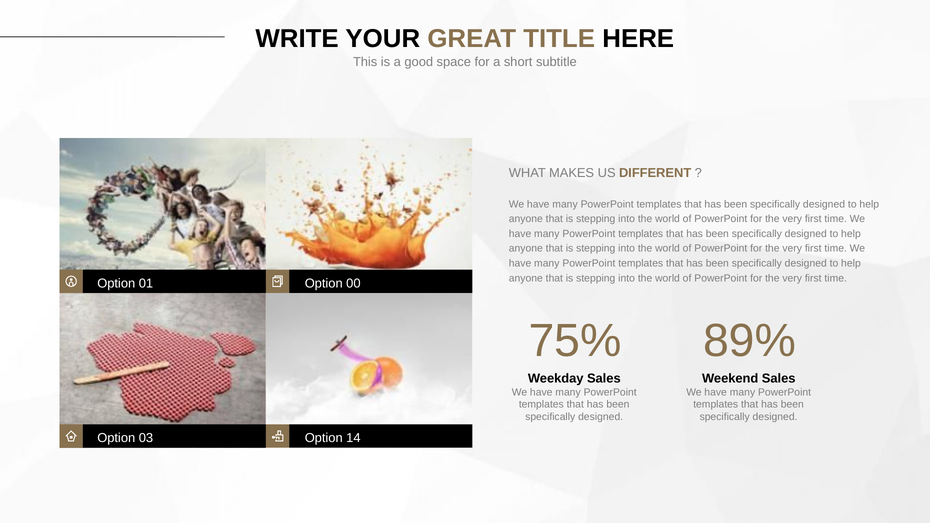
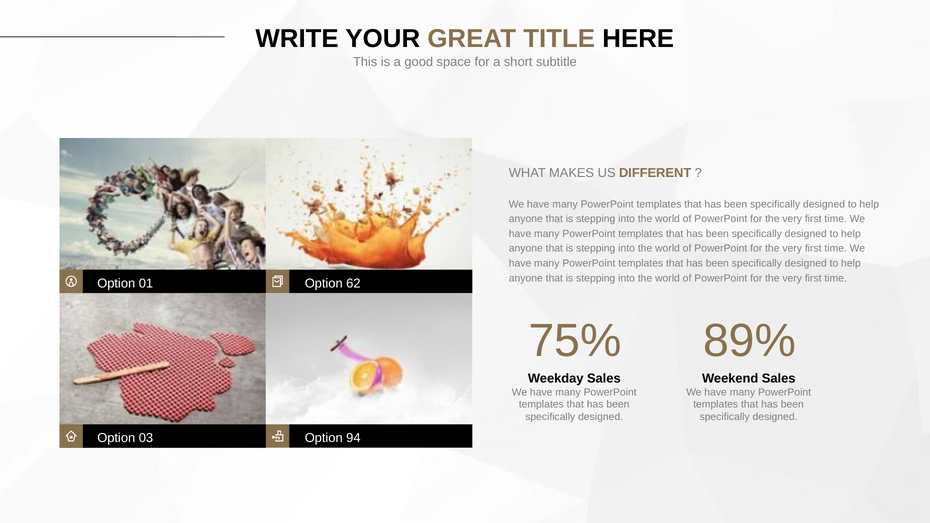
00: 00 -> 62 (353, 283)
14: 14 -> 94 (353, 438)
